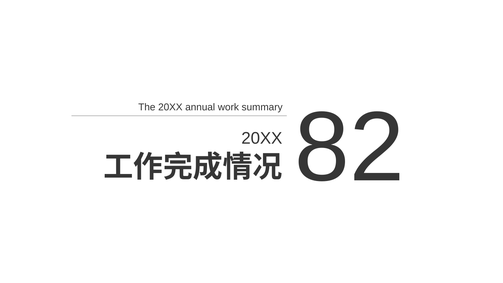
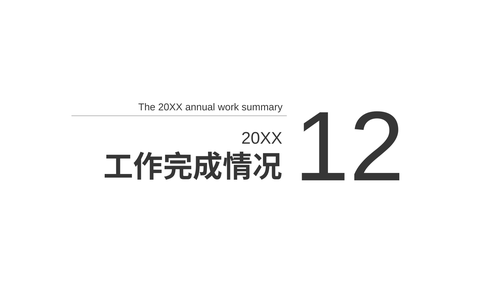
82: 82 -> 12 (349, 148)
